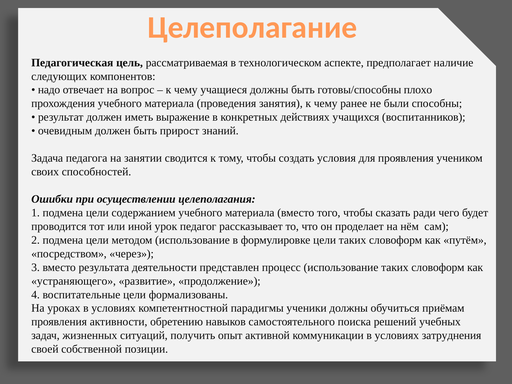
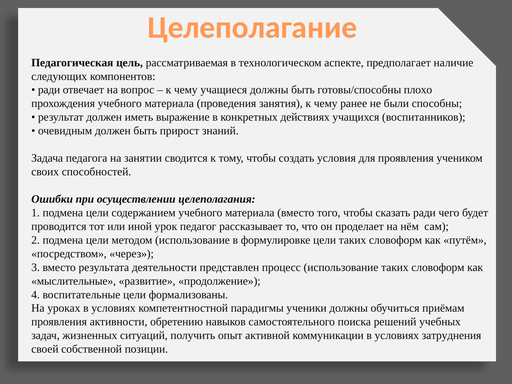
надо: надо -> ради (49, 90)
устраняющего: устраняющего -> мыслительные (74, 281)
